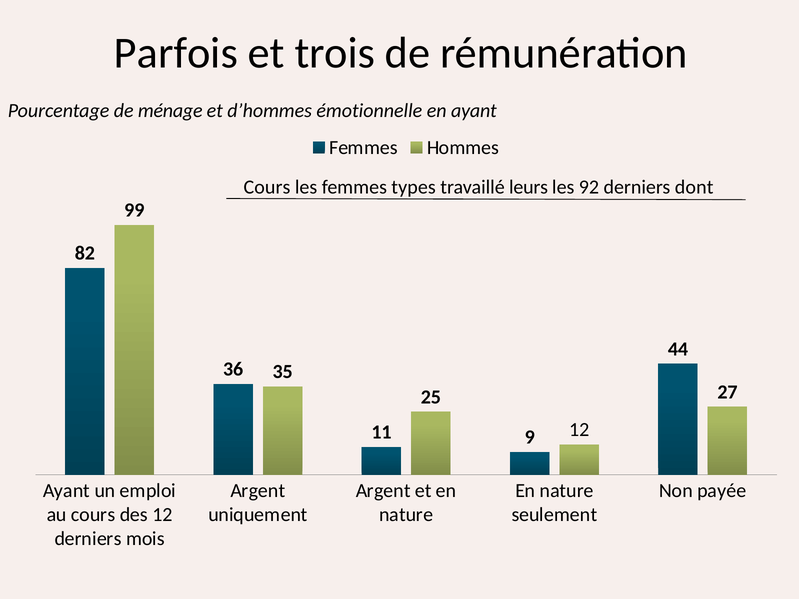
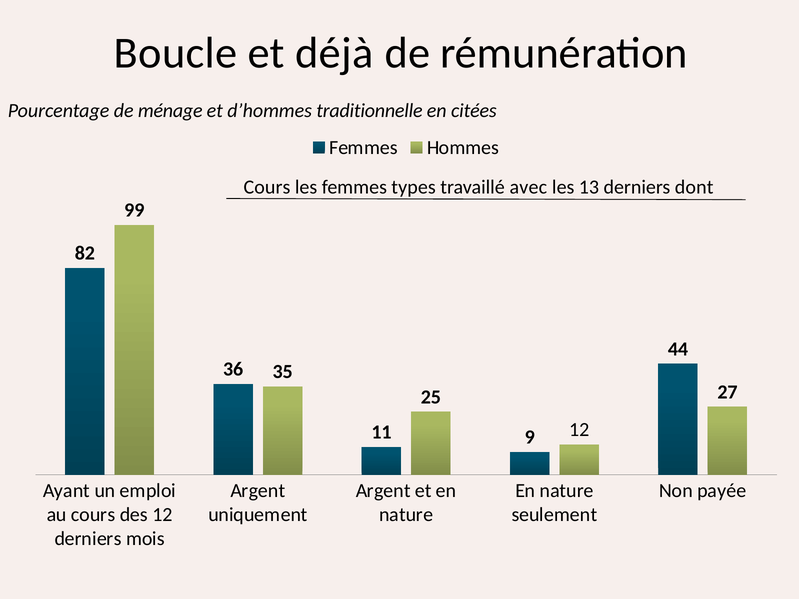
Parfois: Parfois -> Boucle (176, 53)
trois: trois -> déjà (334, 53)
émotionnelle: émotionnelle -> traditionnelle (369, 110)
en ayant: ayant -> citées (474, 110)
leurs: leurs -> avec (528, 187)
92: 92 -> 13 (589, 187)
